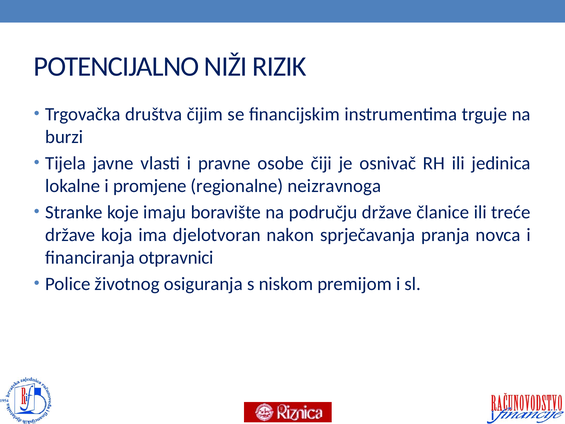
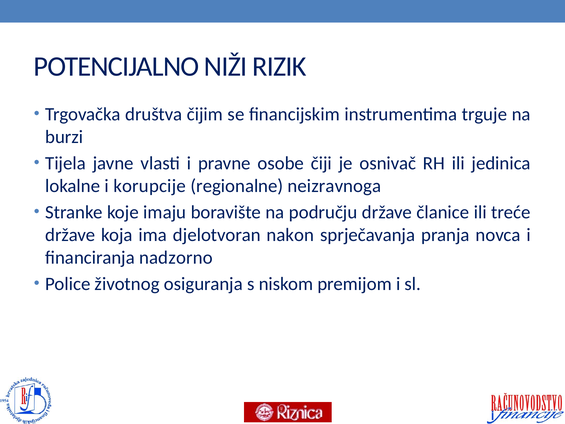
promjene: promjene -> korupcije (150, 186)
otpravnici: otpravnici -> nadzorno (176, 257)
